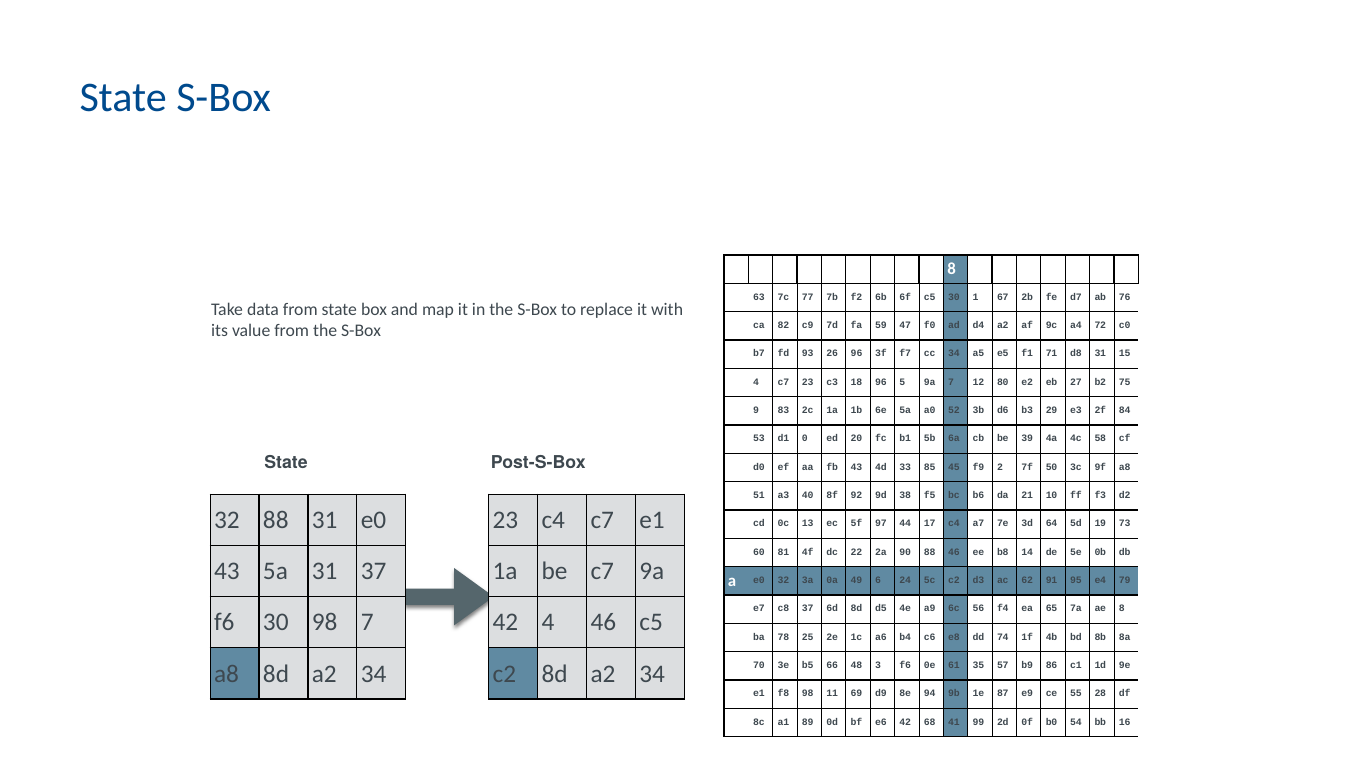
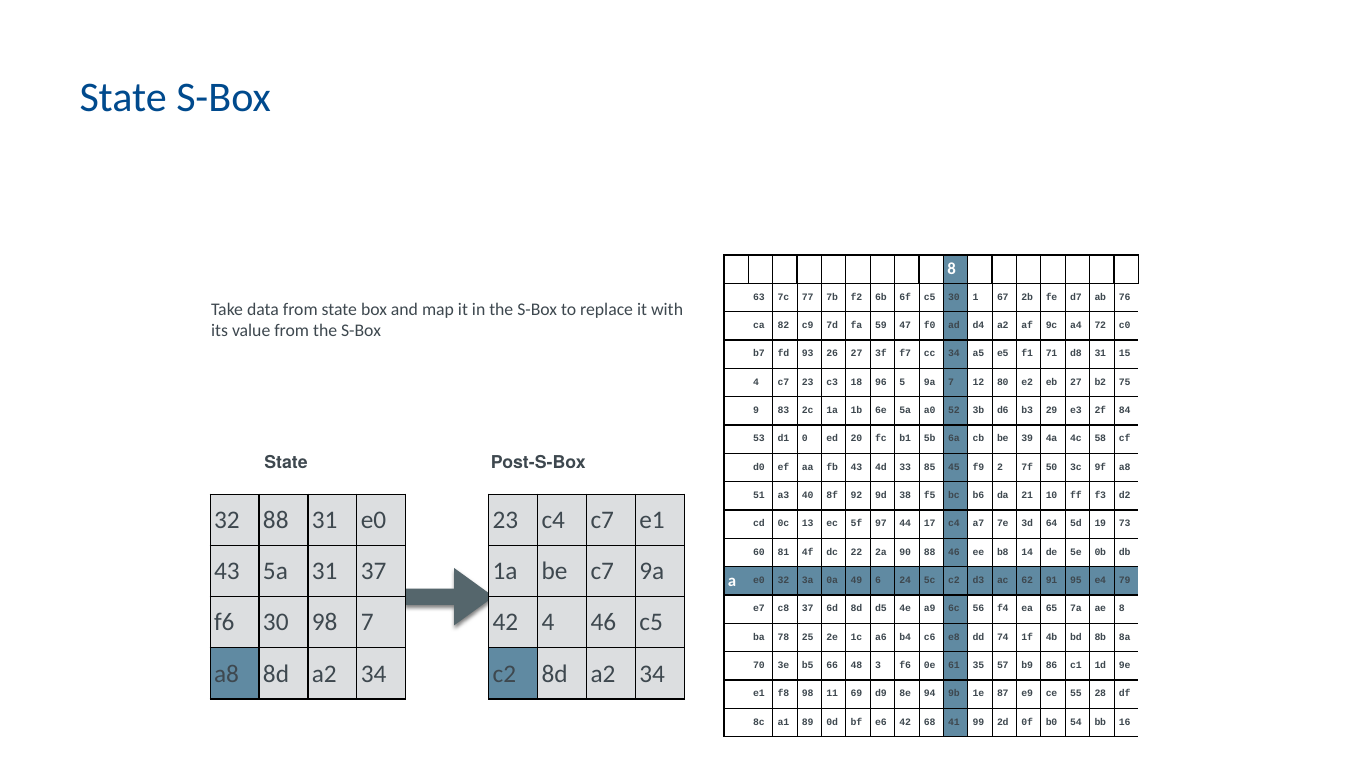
26 96: 96 -> 27 (857, 353)
